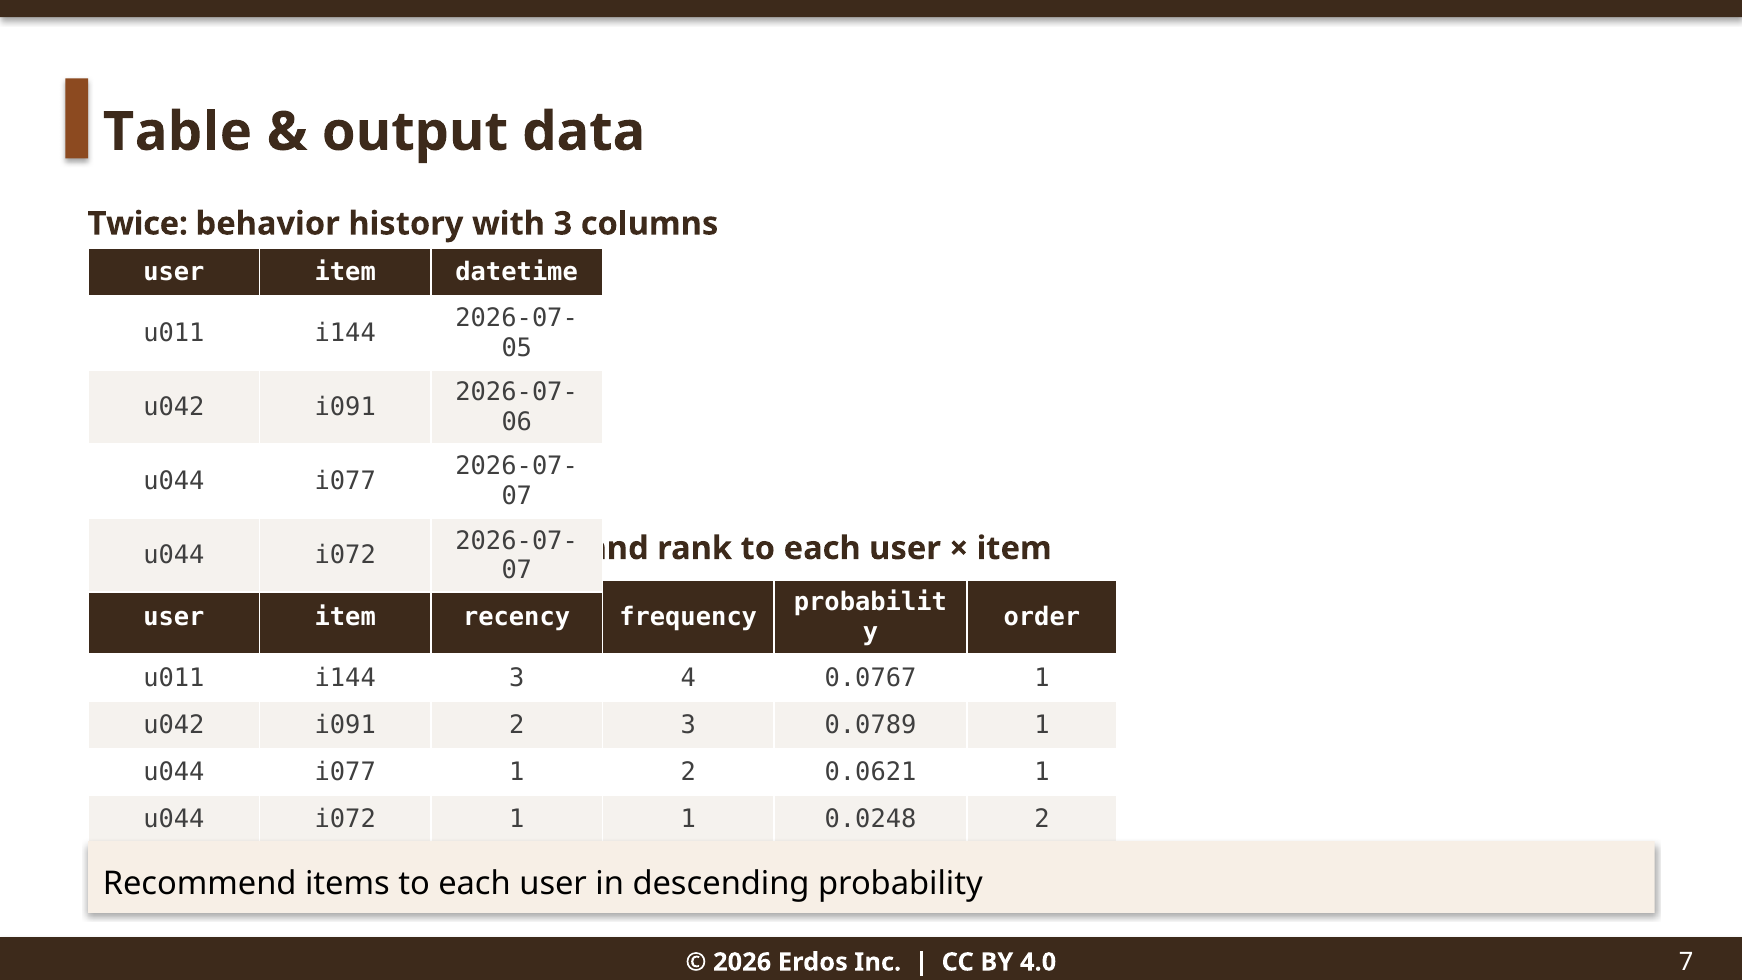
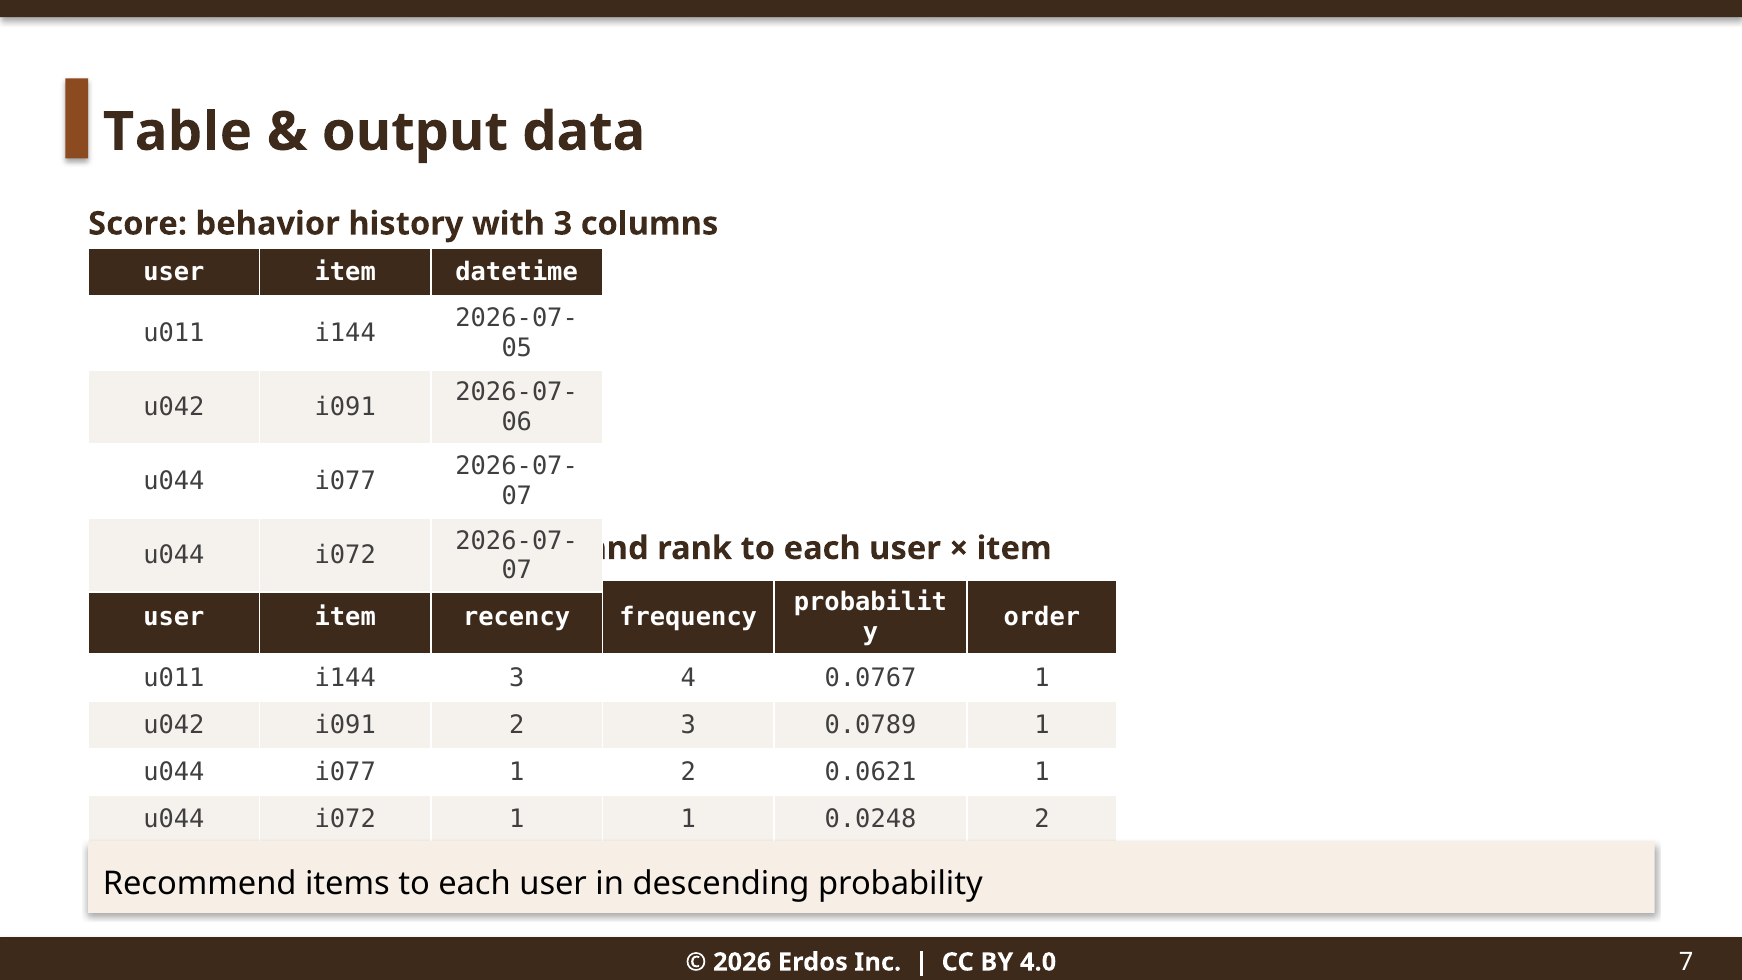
Twice: Twice -> Score (138, 224)
